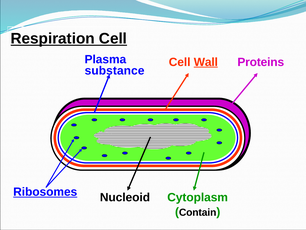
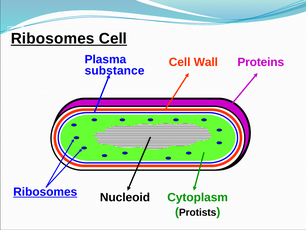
Respiration: Respiration -> Ribosomes (53, 38)
Wall underline: present -> none (206, 62)
Contain: Contain -> Protists (198, 212)
